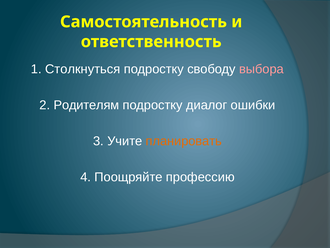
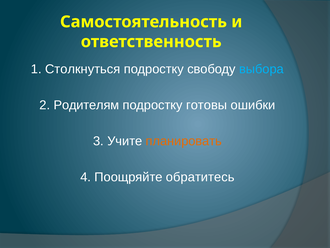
выбора colour: pink -> light blue (261, 69)
диалог: диалог -> готовы (207, 105)
профессию: профессию -> обратитесь (200, 177)
